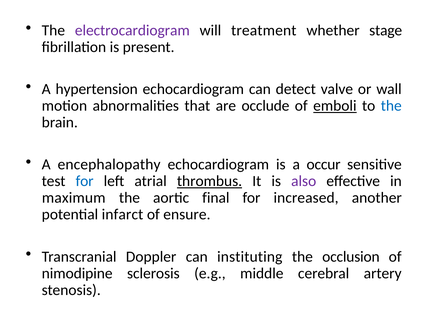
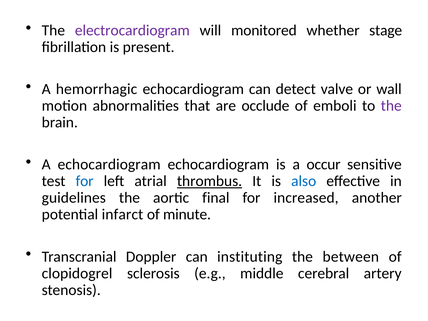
treatment: treatment -> monitored (264, 30)
hypertension: hypertension -> hemorrhagic (97, 89)
emboli underline: present -> none (335, 106)
the colour: blue -> purple (391, 106)
A encephalopathy: encephalopathy -> echocardiogram (109, 164)
also colour: purple -> blue (304, 181)
maximum: maximum -> guidelines (74, 198)
ensure: ensure -> minute (187, 215)
occlusion: occlusion -> between (351, 257)
nimodipine: nimodipine -> clopidogrel (77, 273)
